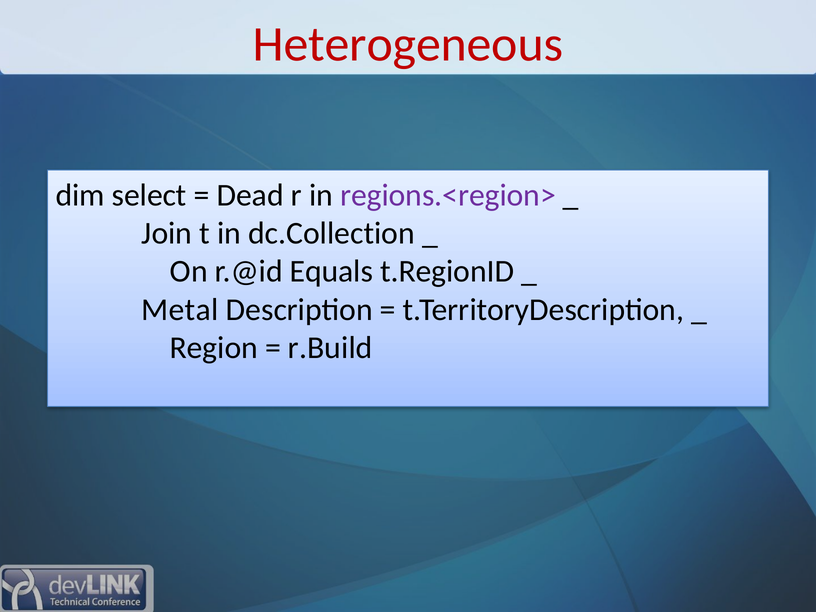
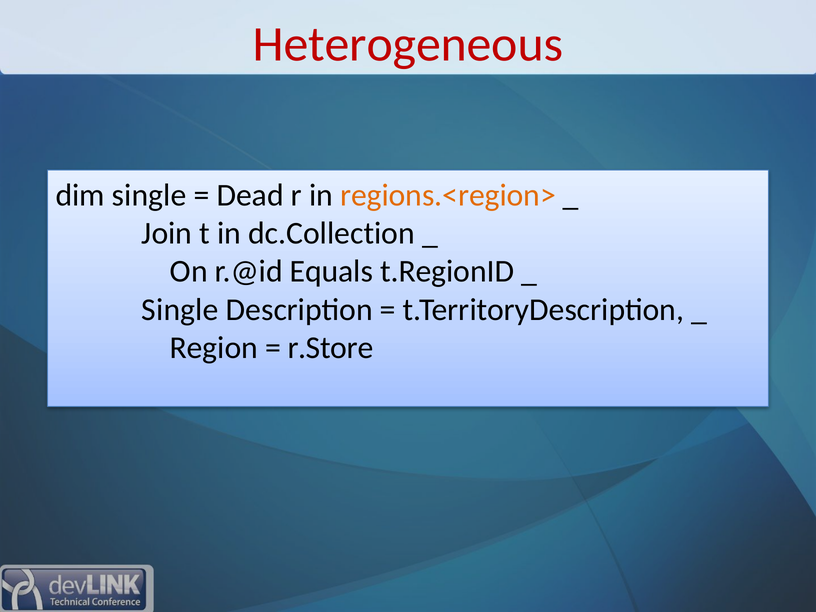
dim select: select -> single (149, 195)
regions.<region> colour: purple -> orange (448, 195)
Metal: Metal -> Single (180, 310)
r.Build: r.Build -> r.Store (330, 348)
